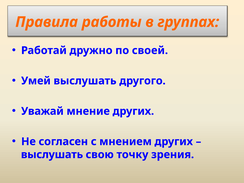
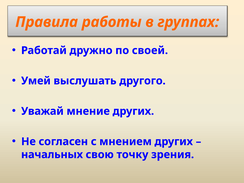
выслушать: выслушать -> начальных (52, 155)
